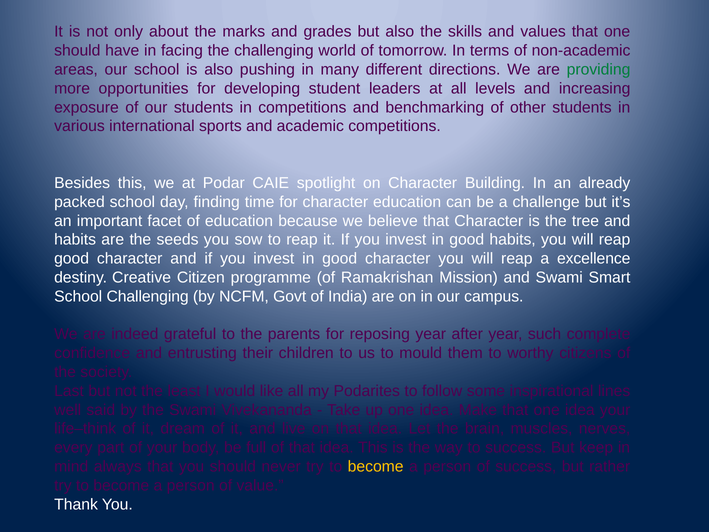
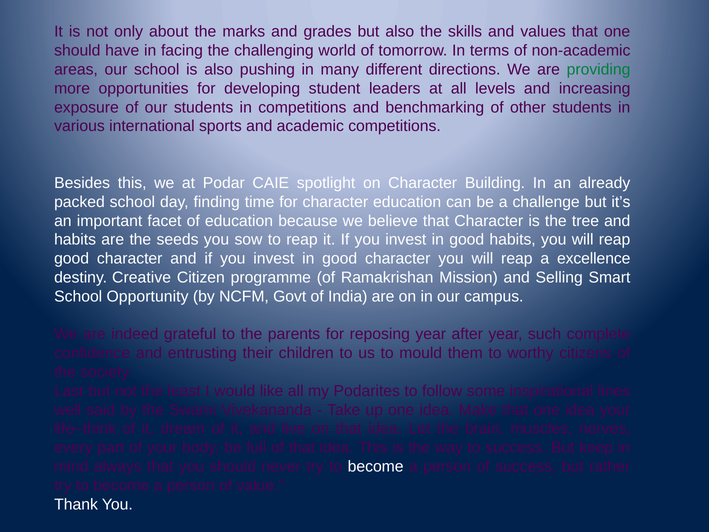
and Swami: Swami -> Selling (559, 277)
School Challenging: Challenging -> Opportunity (148, 296)
become colour: yellow -> white (376, 466)
